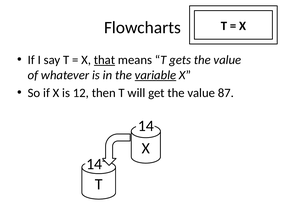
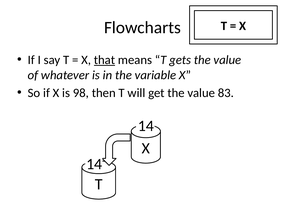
variable underline: present -> none (155, 75)
12: 12 -> 98 (81, 93)
87: 87 -> 83 (226, 93)
